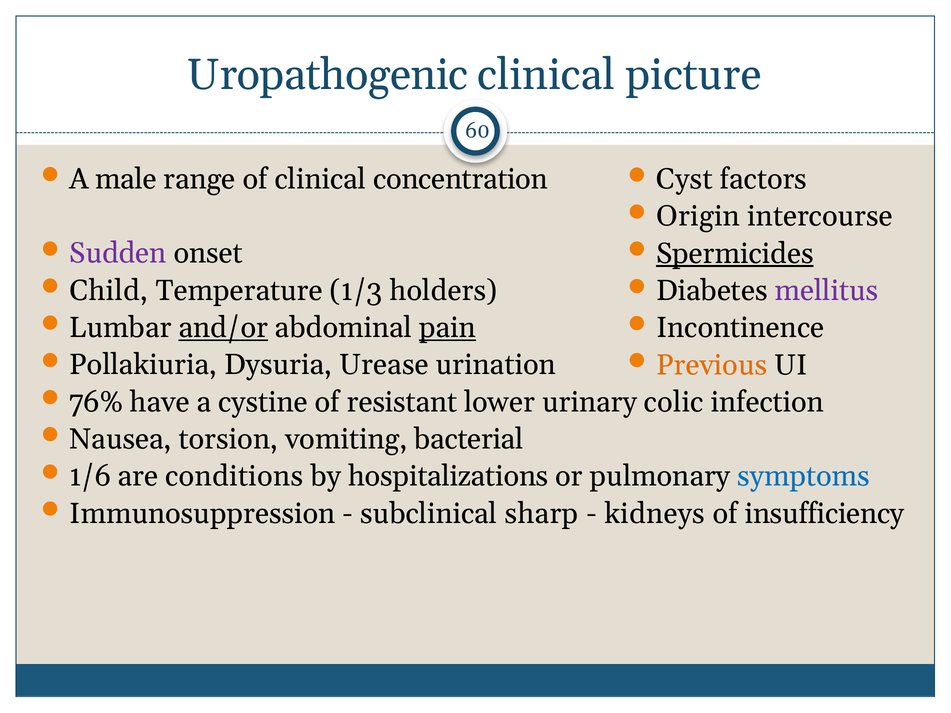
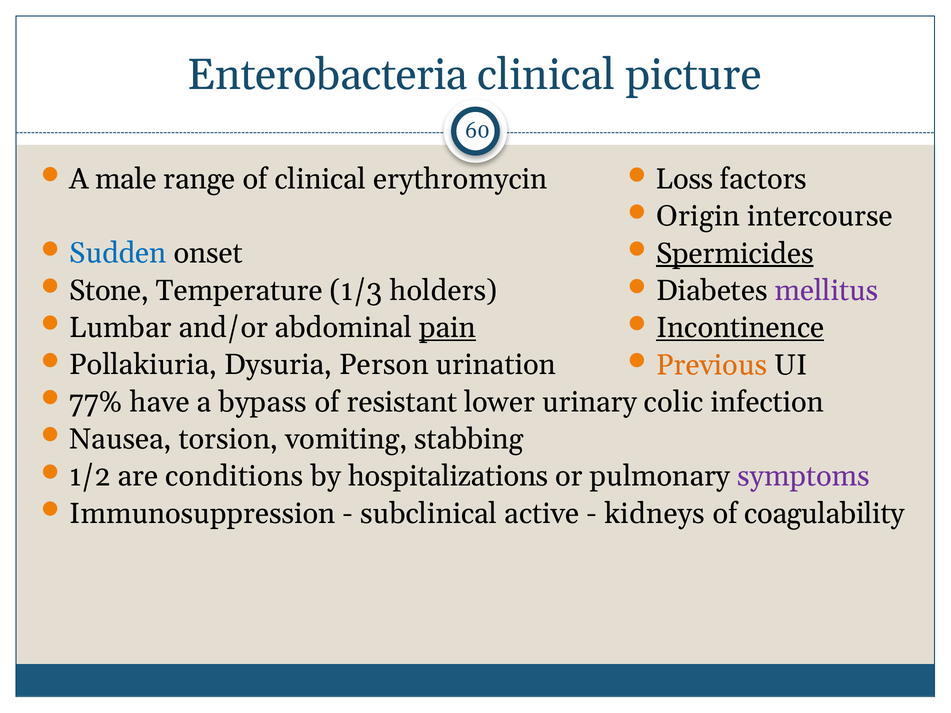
Uropathogenic: Uropathogenic -> Enterobacteria (328, 75)
concentration: concentration -> erythromycin (460, 179)
Cyst: Cyst -> Loss (685, 179)
Sudden colour: purple -> blue (118, 253)
Child: Child -> Stone (109, 291)
and/or underline: present -> none (223, 328)
Incontinence underline: none -> present (740, 328)
Urease: Urease -> Person (384, 365)
76%: 76% -> 77% (96, 402)
cystine: cystine -> bypass (263, 402)
bacterial: bacterial -> stabbing (469, 439)
1/6: 1/6 -> 1/2 (90, 476)
symptoms colour: blue -> purple (804, 476)
sharp: sharp -> active (542, 514)
insufficiency: insufficiency -> coagulability (825, 514)
